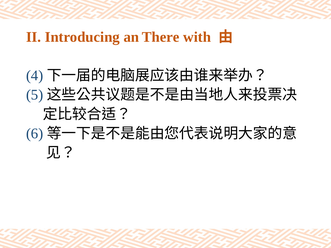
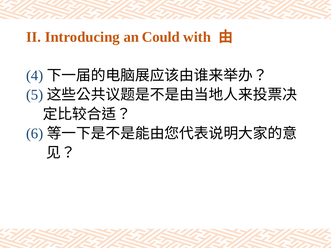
There: There -> Could (161, 37)
